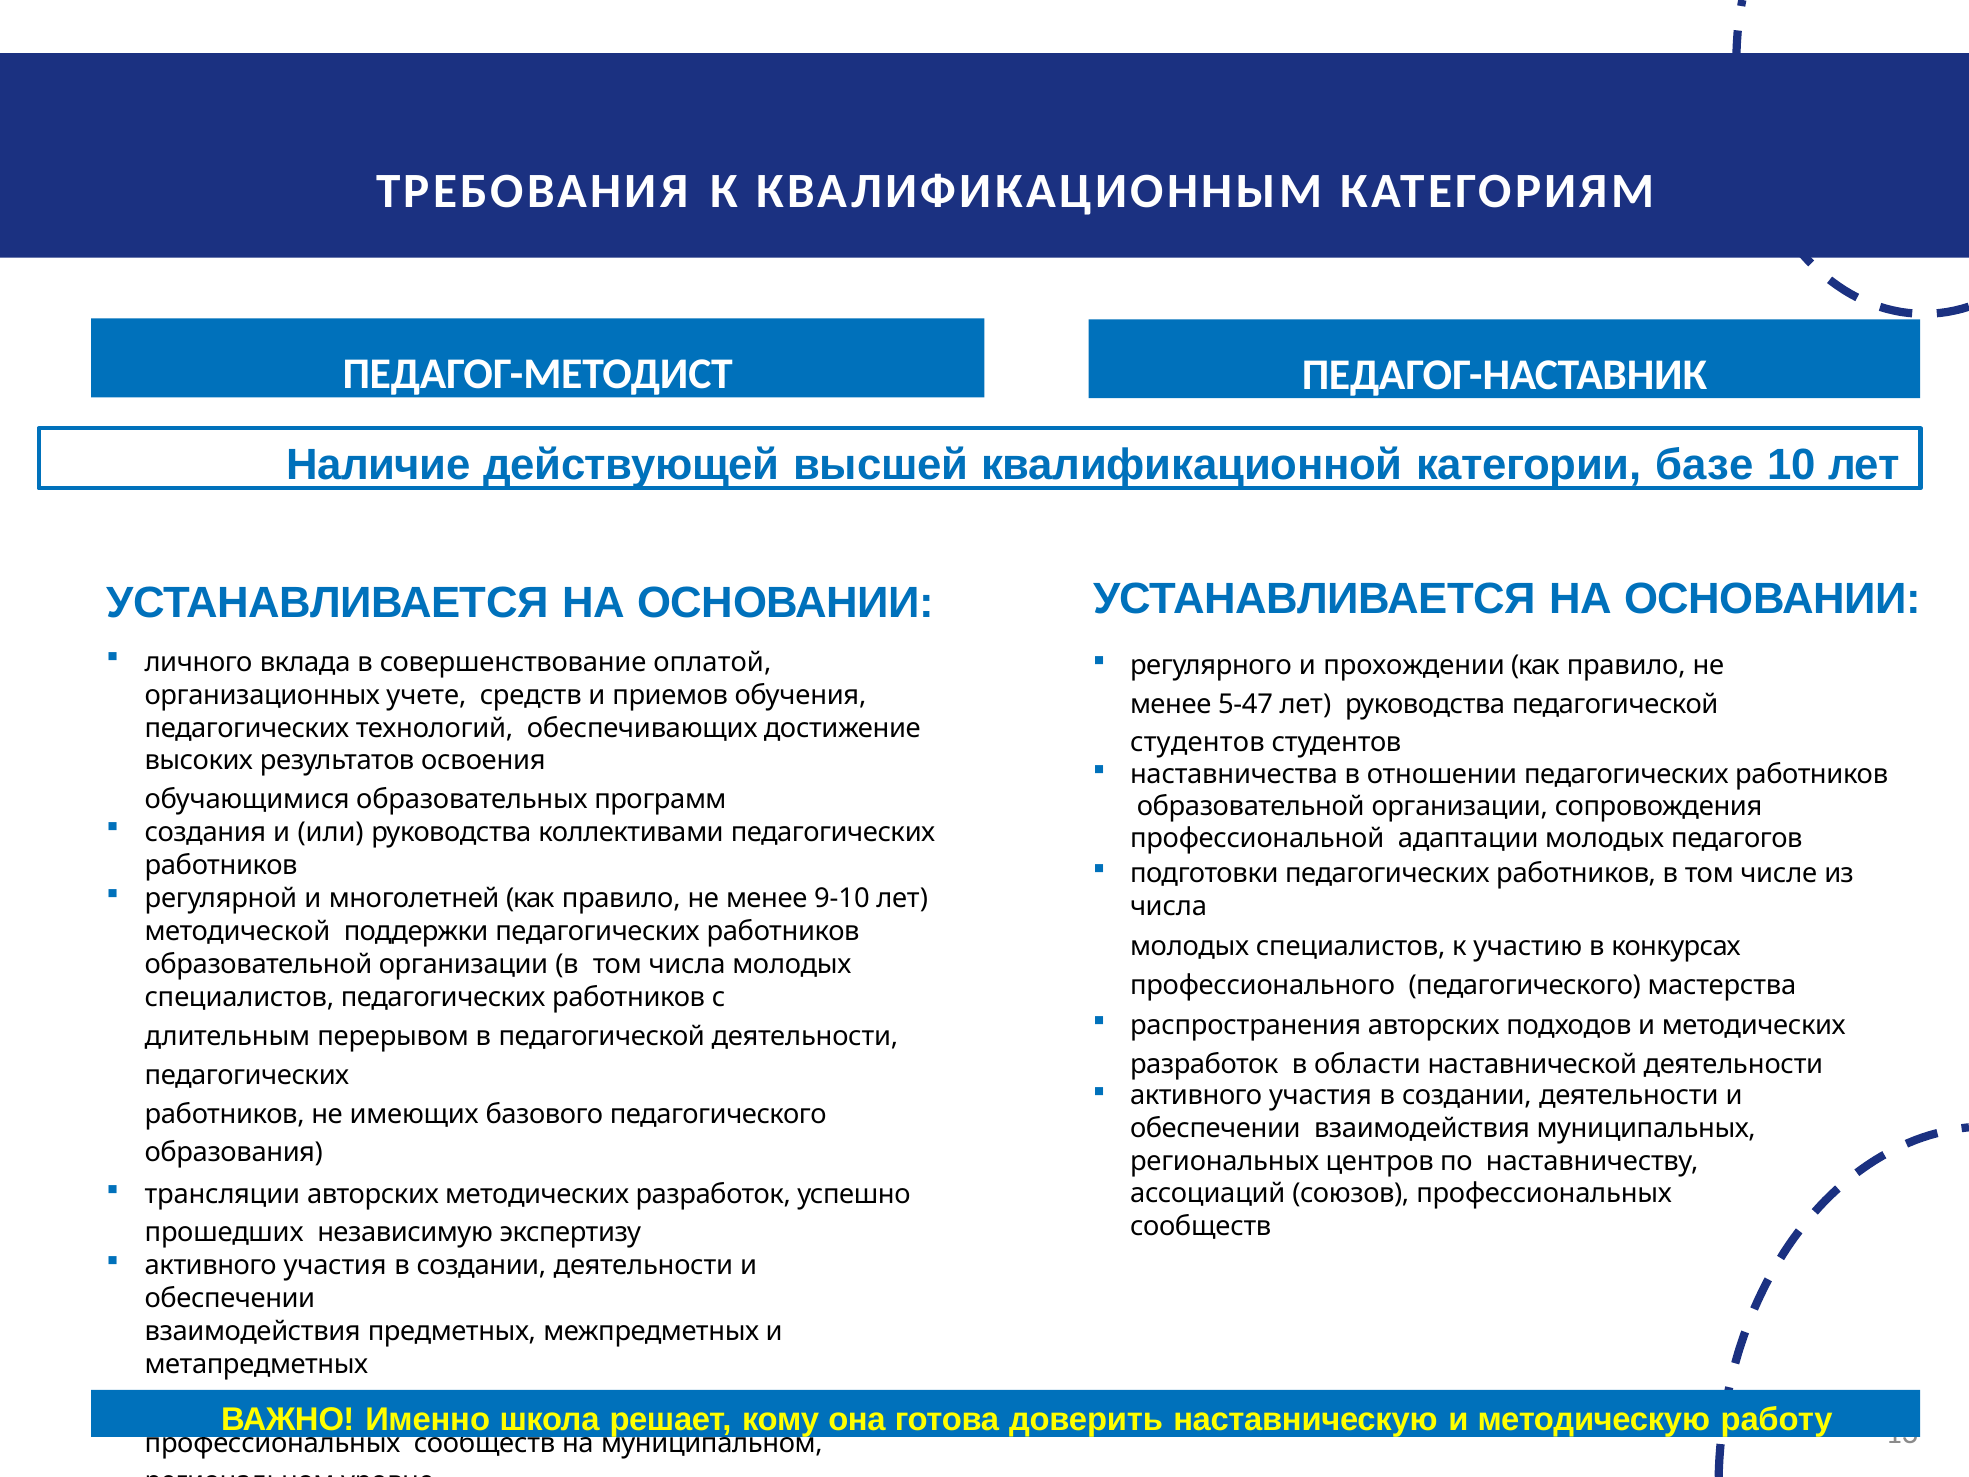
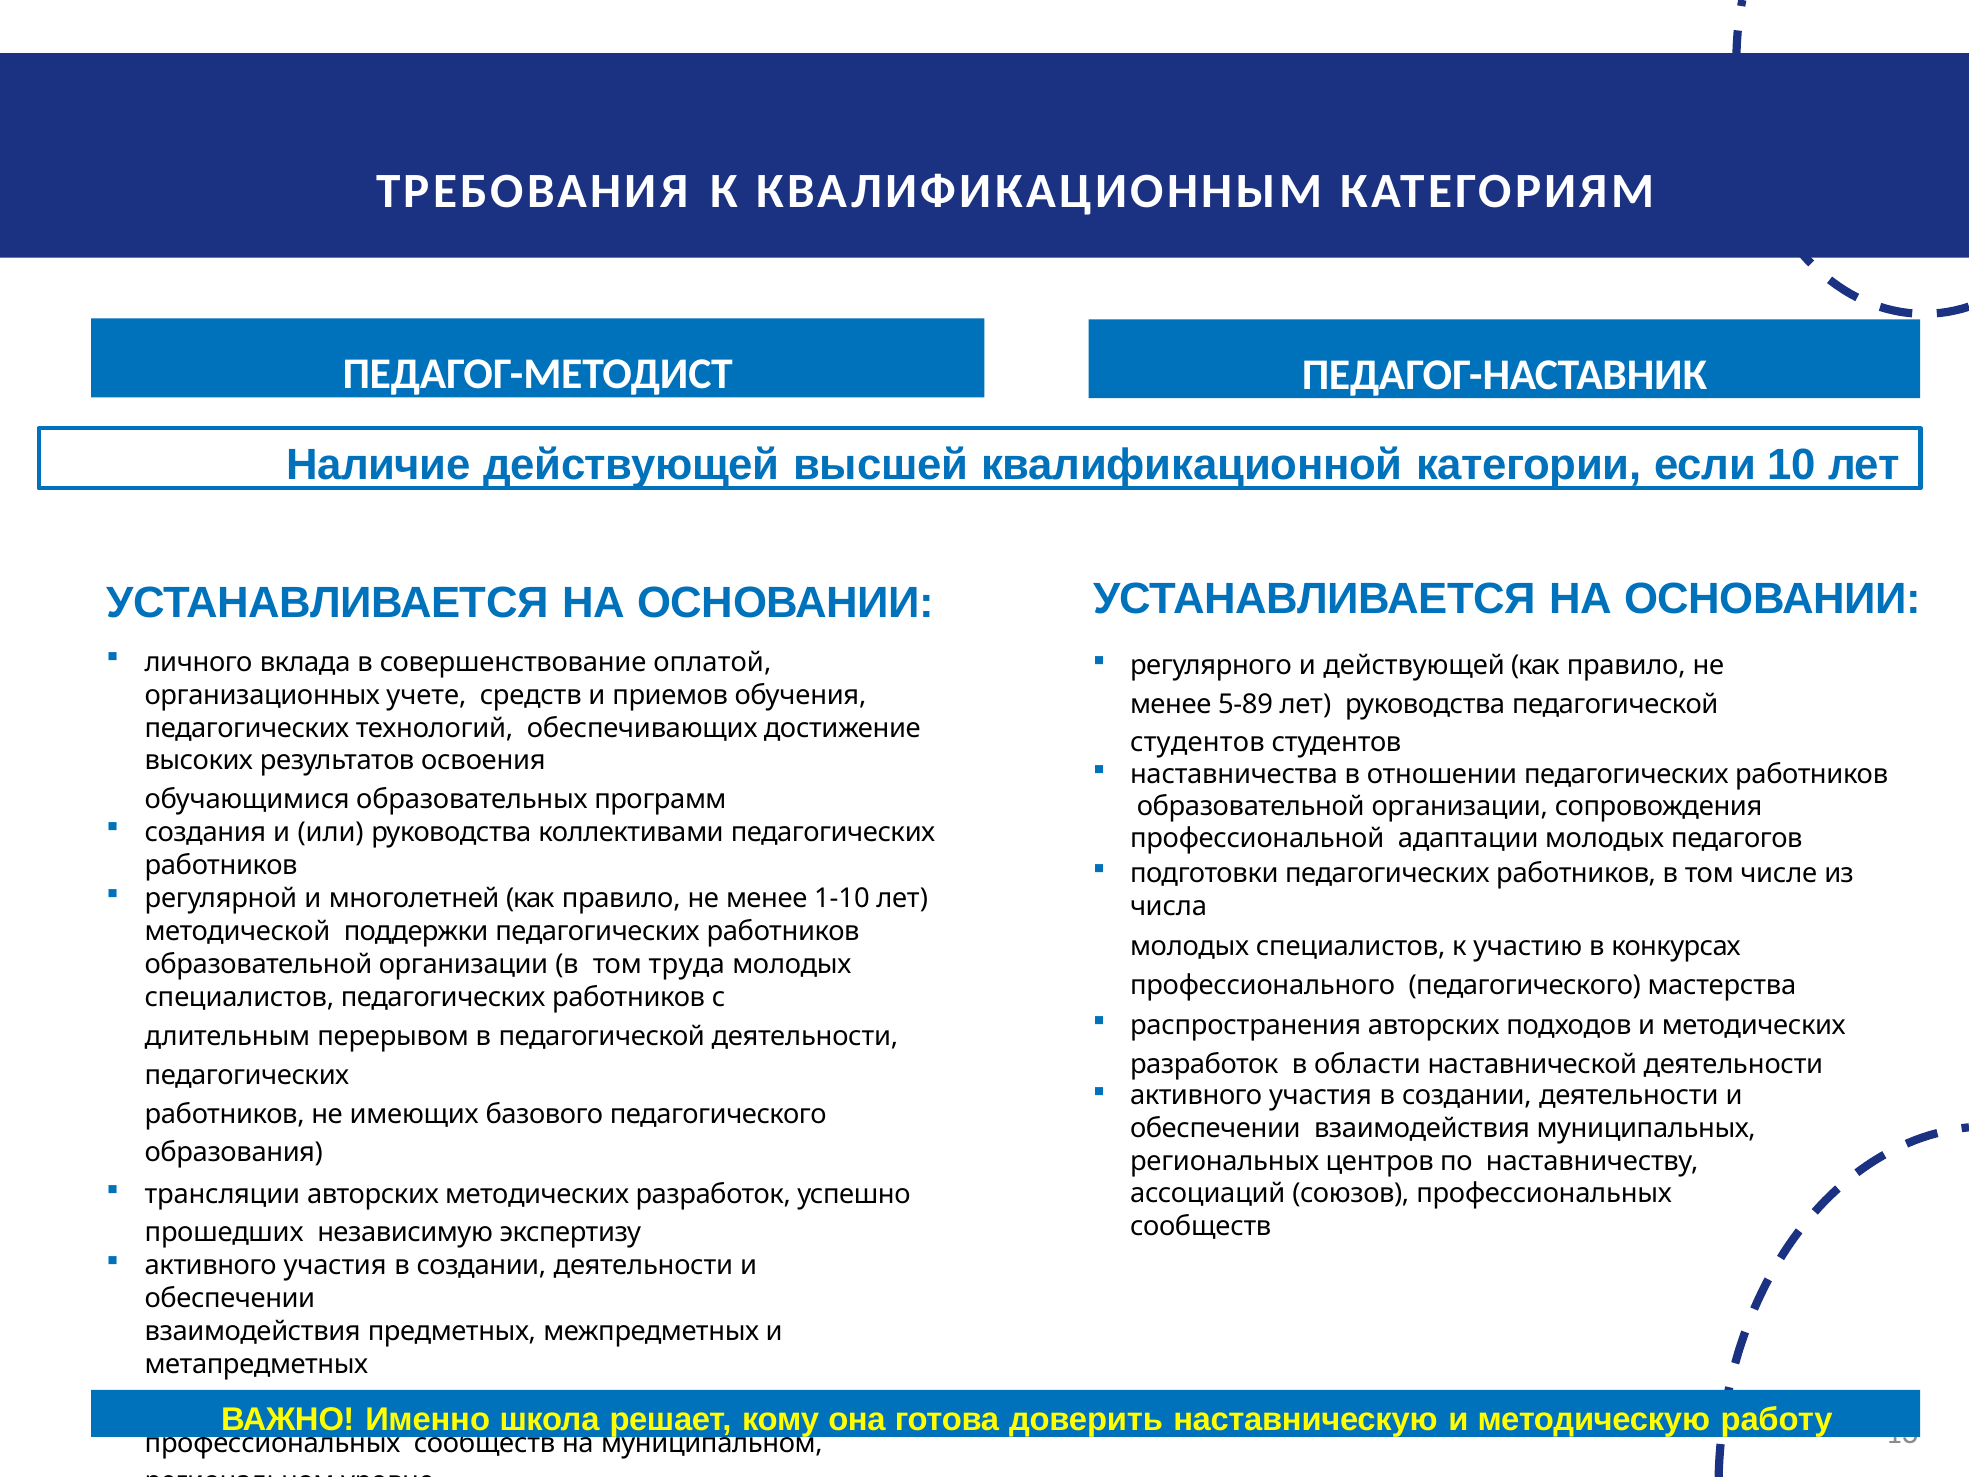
базе: базе -> если (1705, 465)
и прохождении: прохождении -> действующей (1414, 666)
5-47: 5-47 -> 5-89 (1246, 704)
9-10: 9-10 -> 1-10 (842, 899)
том числа: числа -> труда (687, 965)
